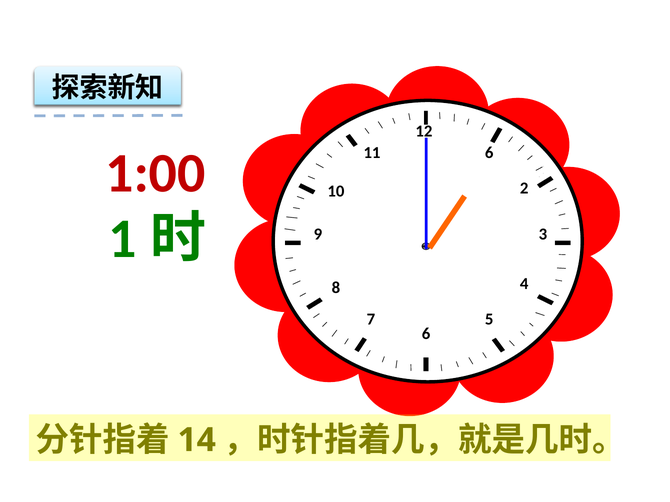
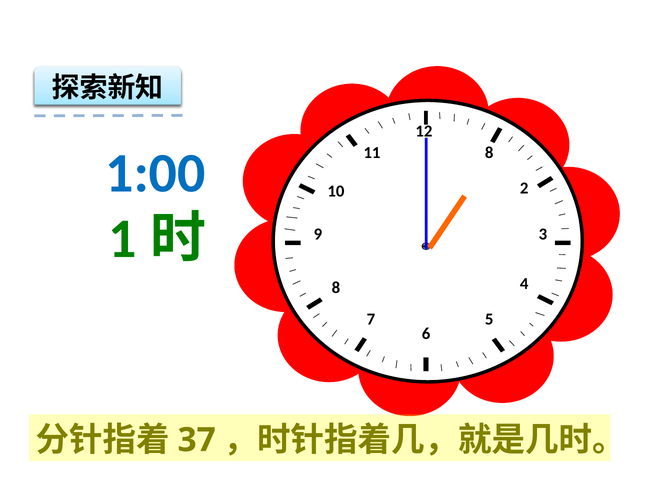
11 6: 6 -> 8 (489, 153)
1:00 colour: red -> blue (155, 174)
14: 14 -> 37 (197, 441)
